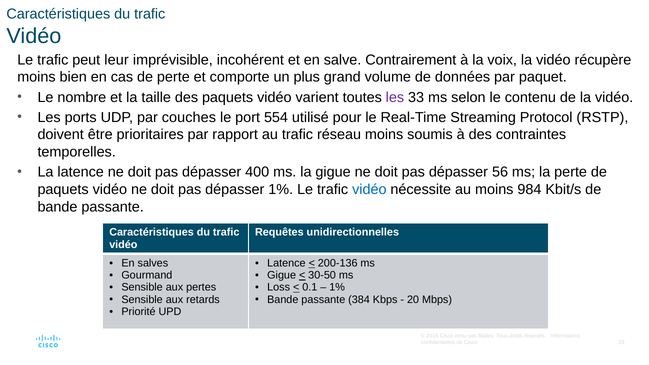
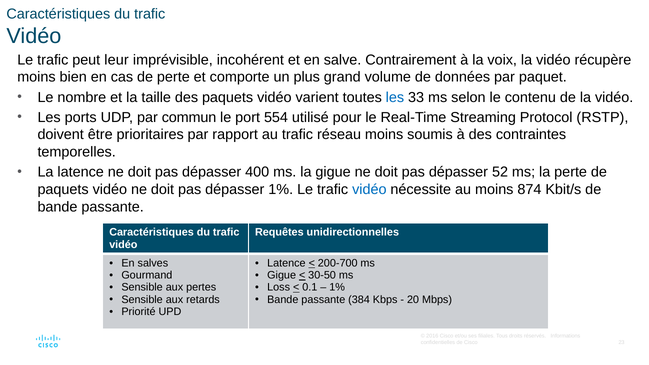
les colour: purple -> blue (395, 97)
couches: couches -> commun (189, 117)
56: 56 -> 52 (500, 172)
984: 984 -> 874 (529, 190)
200-136: 200-136 -> 200-700 (338, 263)
